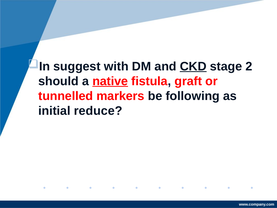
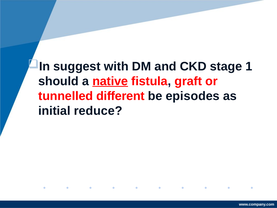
CKD underline: present -> none (193, 66)
2: 2 -> 1 (249, 66)
markers: markers -> different (120, 96)
following: following -> episodes (193, 96)
